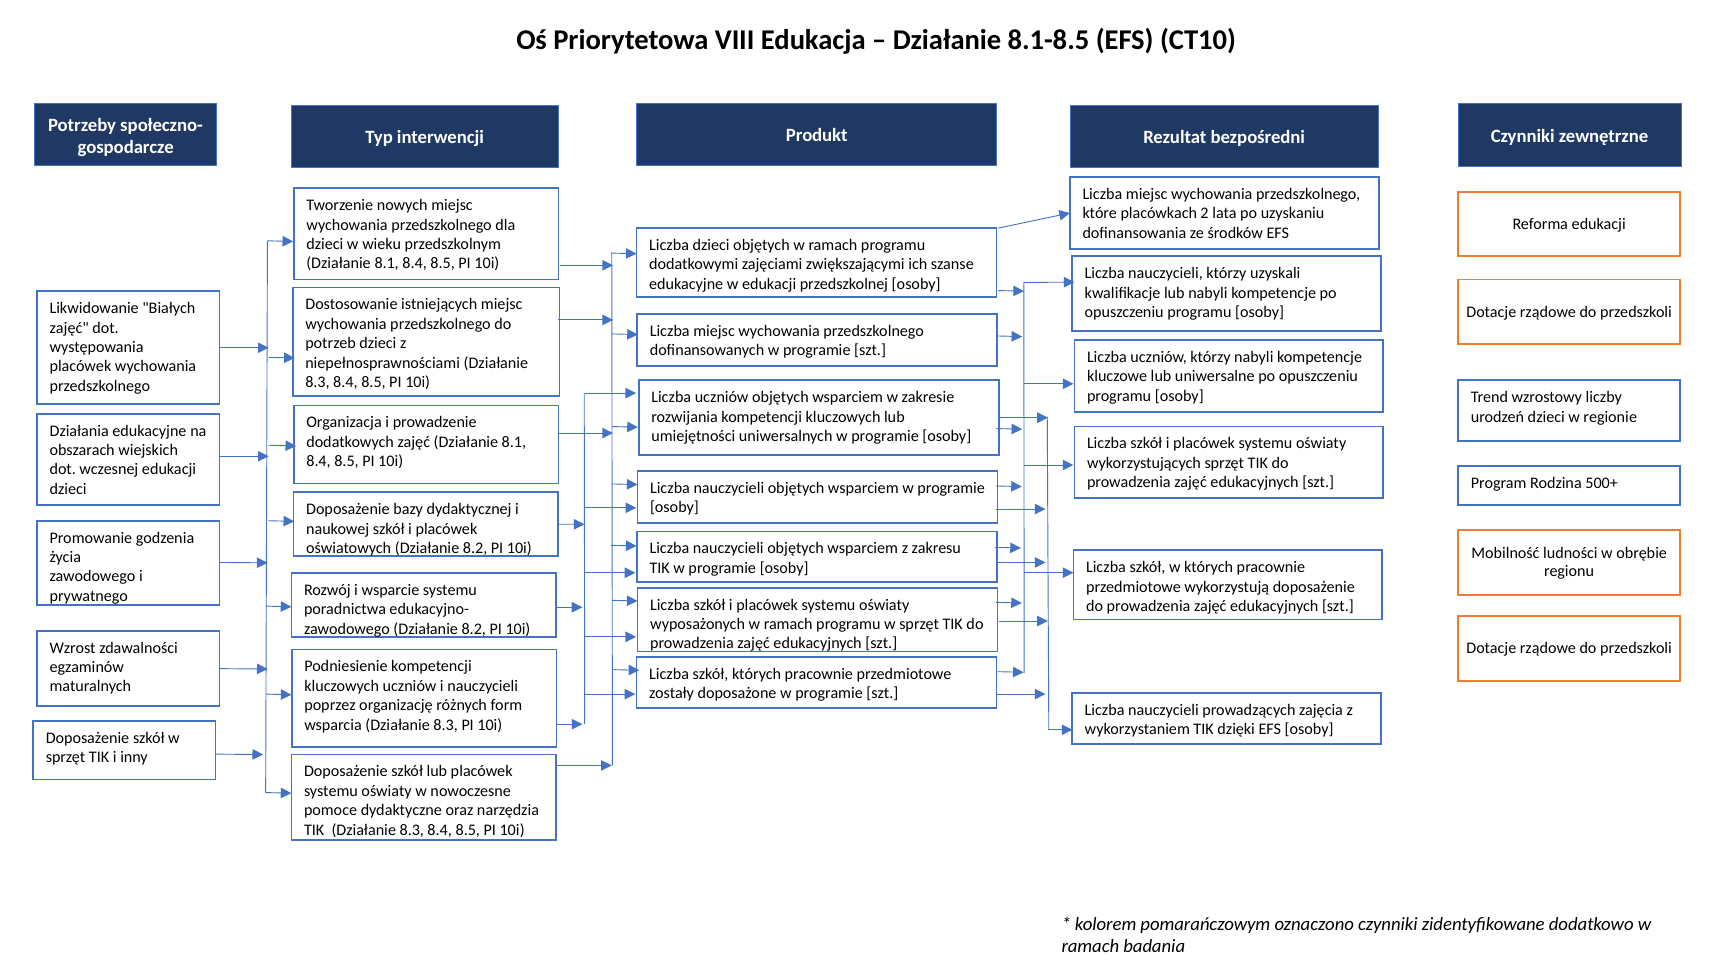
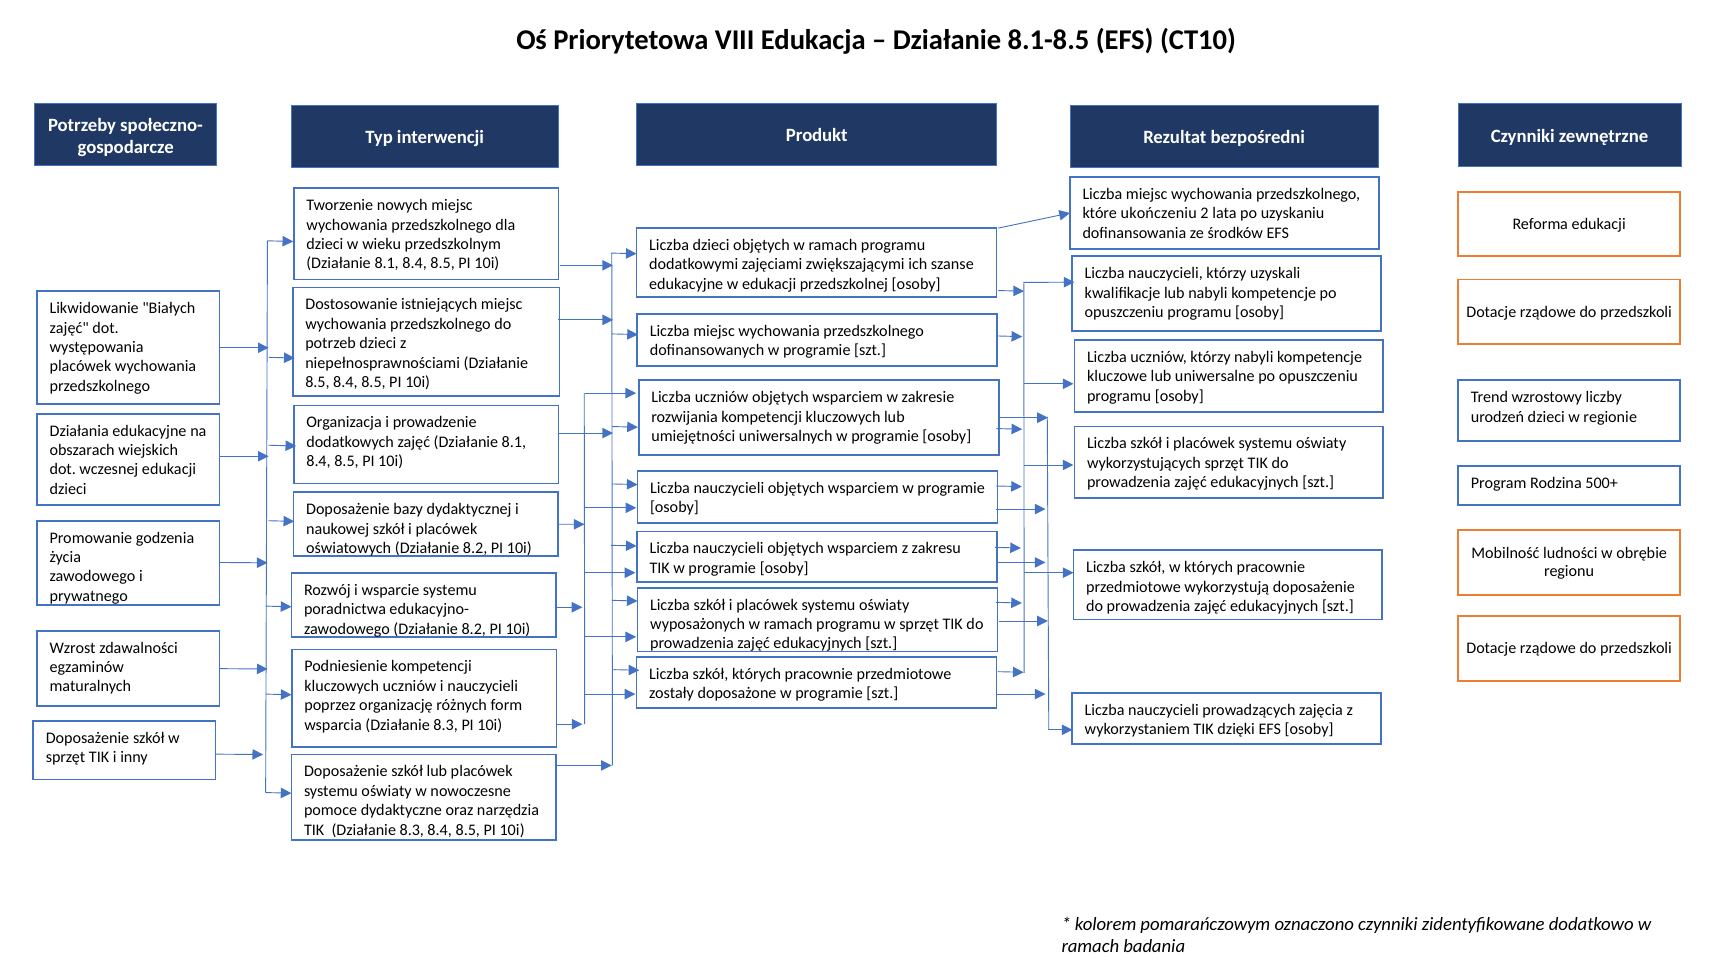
placówkach: placówkach -> ukończeniu (1159, 214)
8.3: 8.3 -> 8.5 (317, 382)
